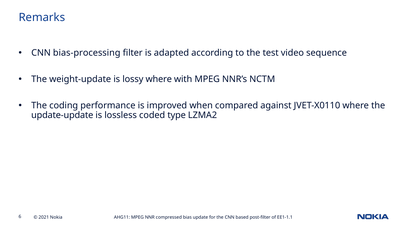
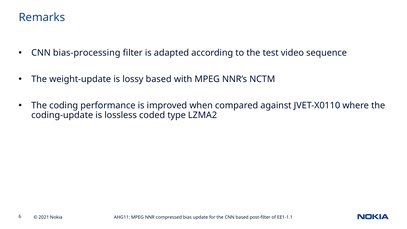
lossy where: where -> based (159, 79)
update-update: update-update -> coding-update (62, 115)
